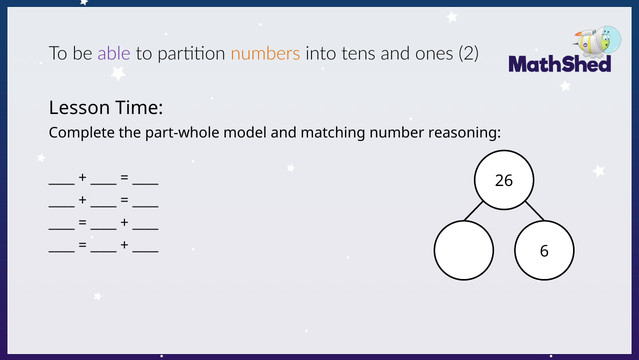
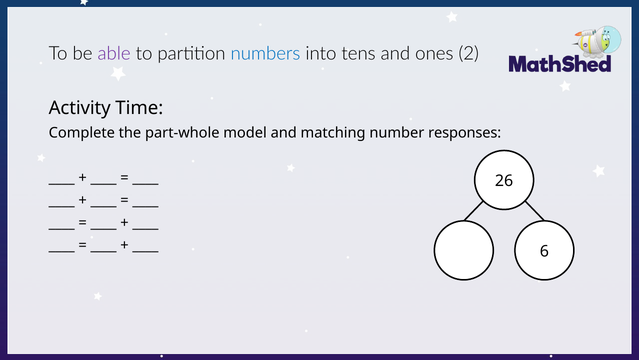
numbers colour: orange -> blue (266, 54)
Lesson: Lesson -> Activity (80, 108)
reasoning: reasoning -> responses (465, 133)
